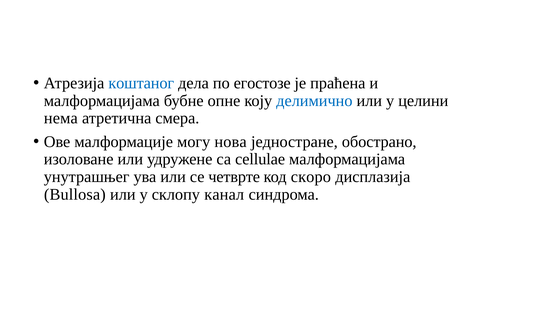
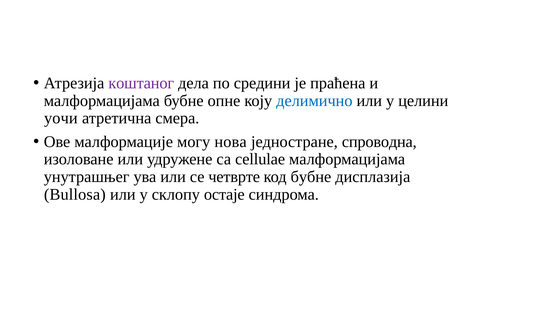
коштаног colour: blue -> purple (141, 83)
егостозе: егостозе -> средини (262, 83)
нема: нема -> уочи (61, 118)
обострано: обострано -> спроводна (379, 142)
код скоро: скоро -> бубне (311, 177)
канал: канал -> остаје (224, 194)
